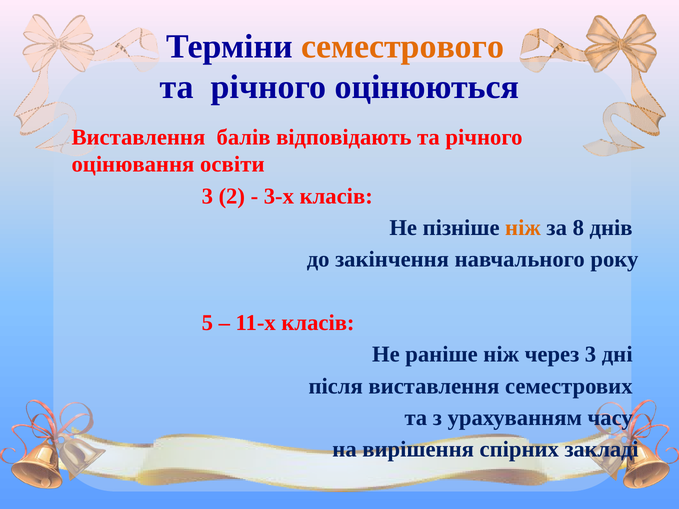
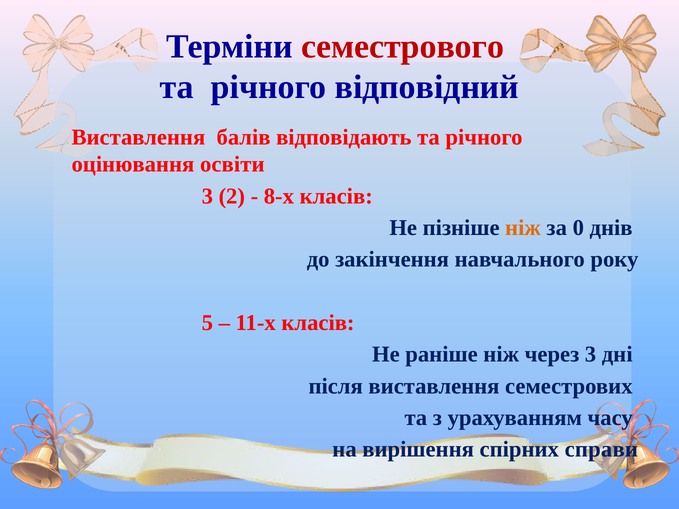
семестрового colour: orange -> red (403, 46)
оцінюються: оцінюються -> відповідний (427, 87)
3-х: 3-х -> 8-х (279, 196)
8: 8 -> 0 (578, 228)
закладі: закладі -> справи (601, 450)
